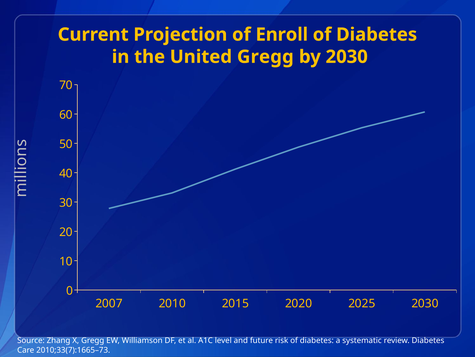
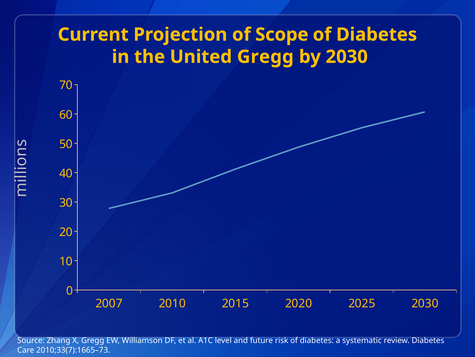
Enroll: Enroll -> Scope (282, 35)
